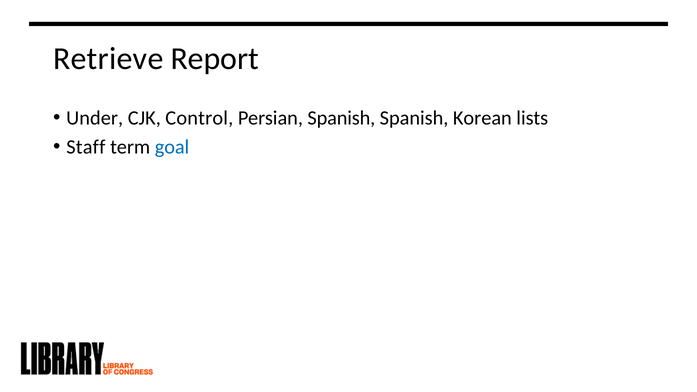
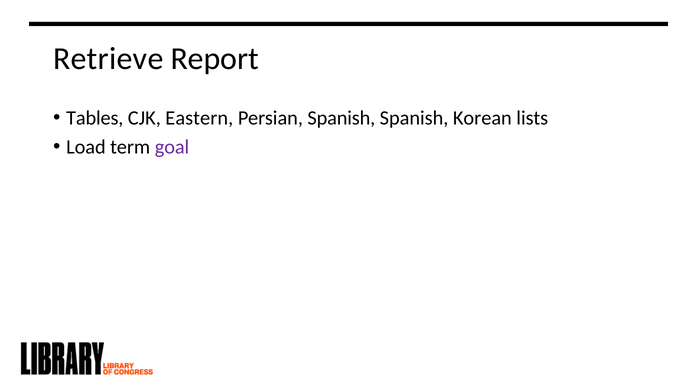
Under: Under -> Tables (95, 118)
Control: Control -> Eastern (199, 118)
Staff: Staff -> Load (86, 147)
goal colour: blue -> purple (172, 147)
